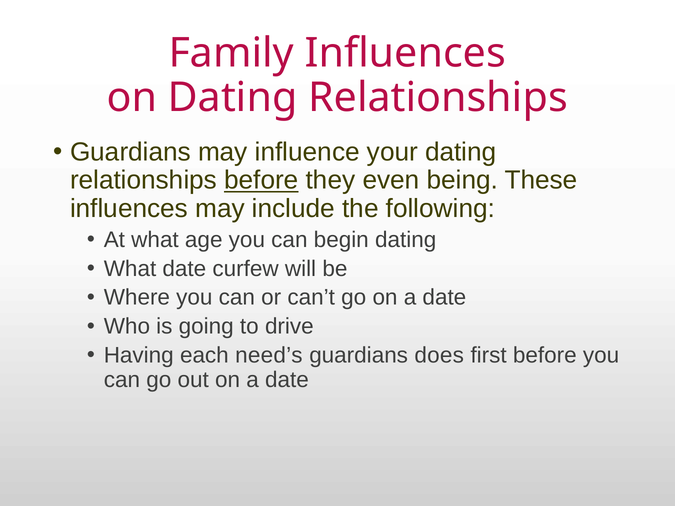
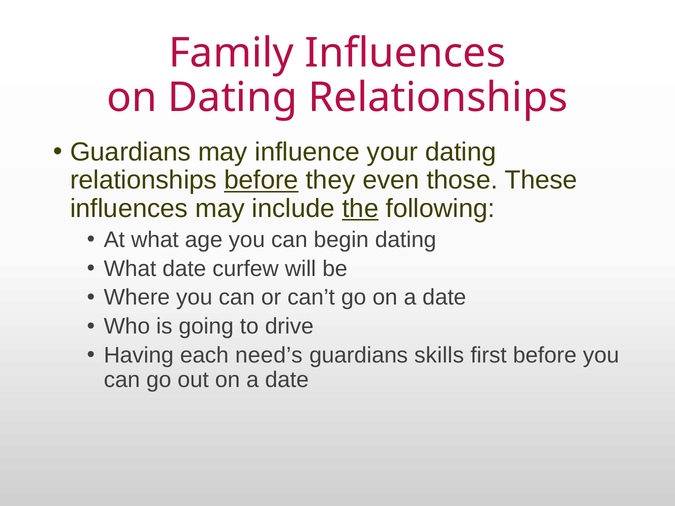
being: being -> those (462, 180)
the underline: none -> present (360, 209)
does: does -> skills (439, 356)
